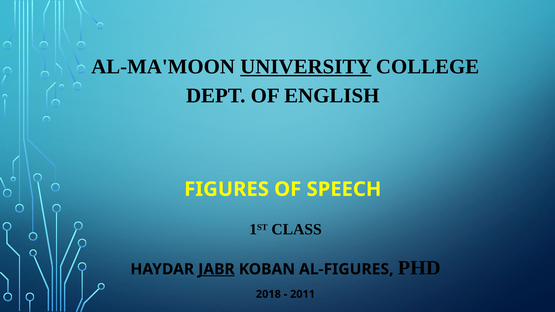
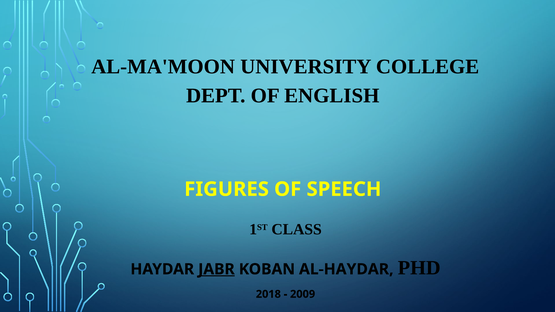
UNIVERSITY underline: present -> none (306, 67)
AL-FIGURES: AL-FIGURES -> AL-HAYDAR (346, 269)
2011: 2011 -> 2009 (303, 294)
